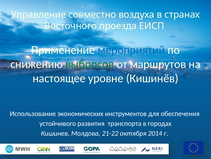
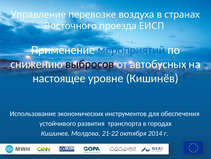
совместно: совместно -> перевозке (92, 15)
выбросов colour: green -> black (90, 64)
маршрутов: маршрутов -> автобусных (158, 64)
